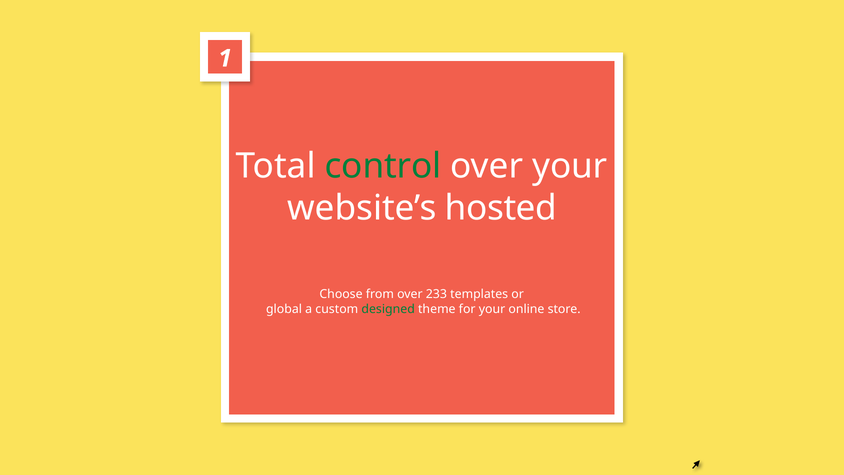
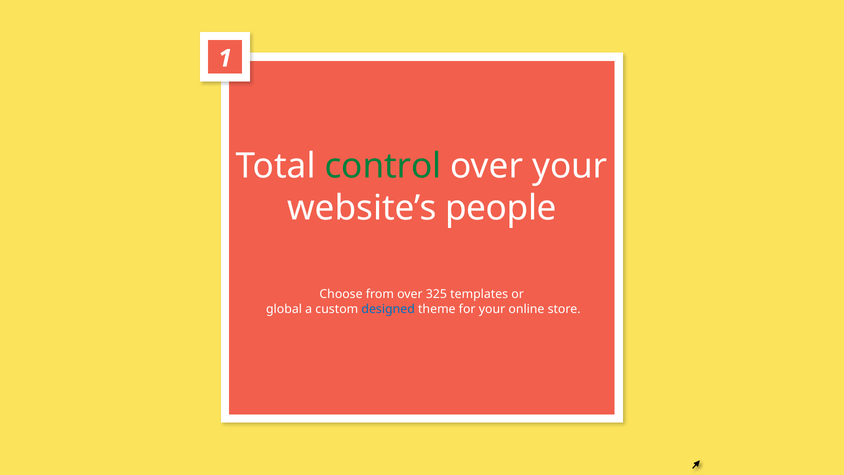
hosted: hosted -> people (501, 208)
233: 233 -> 325 (436, 294)
designed colour: green -> blue (388, 309)
